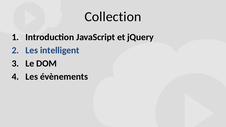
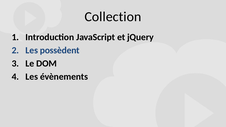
intelligent: intelligent -> possèdent (60, 50)
